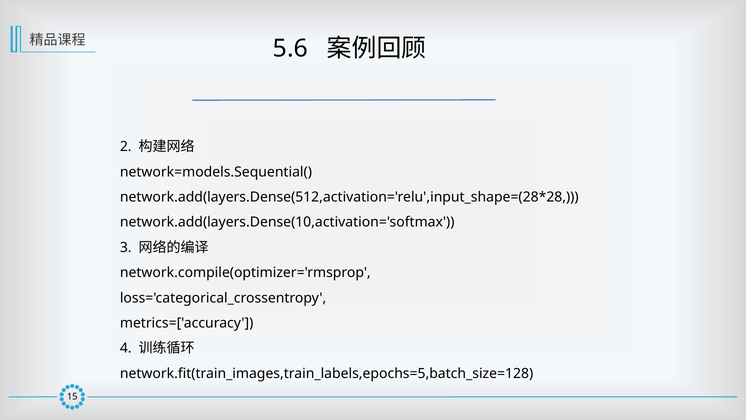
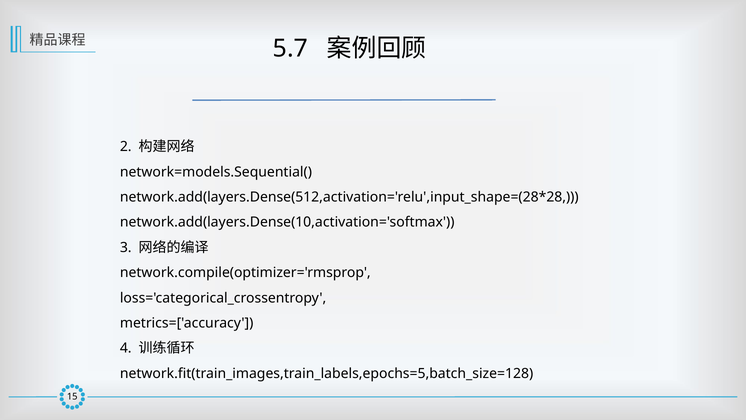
5.6: 5.6 -> 5.7 (290, 49)
